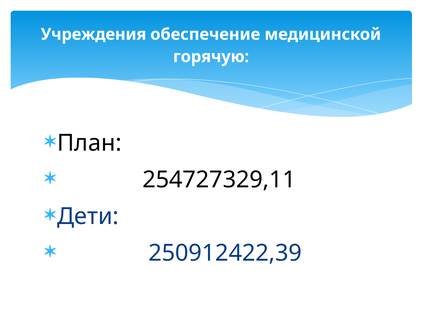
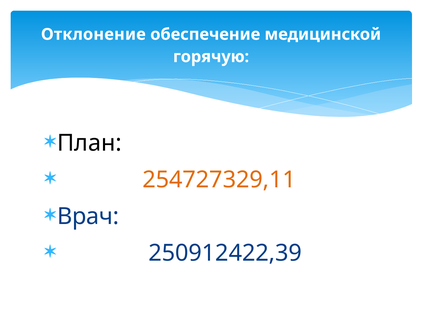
Учреждения: Учреждения -> Отклонение (93, 34)
254727329,11 colour: black -> orange (219, 180)
Дети: Дети -> Врач (88, 216)
